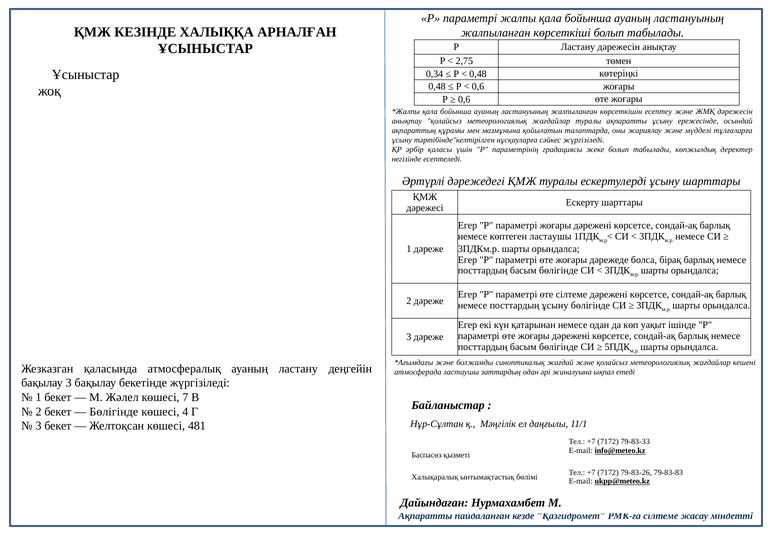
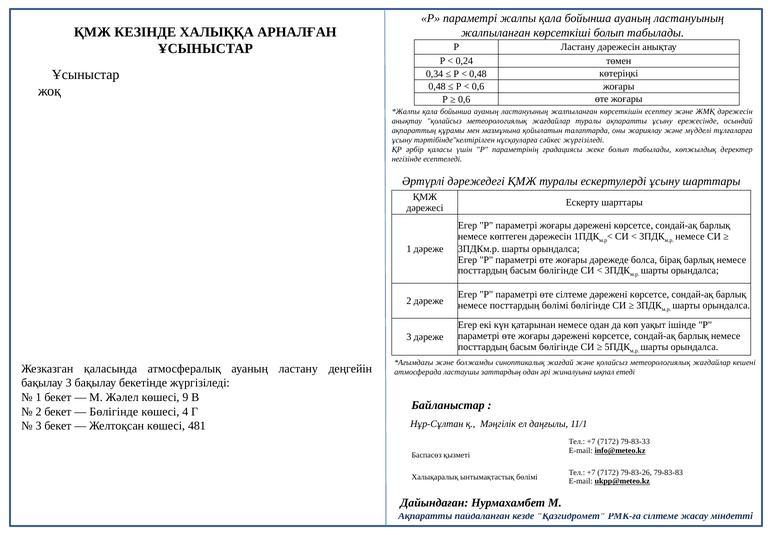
2,75: 2,75 -> 0,24 (464, 61)
көптеген ластаушы: ластаушы -> дәрежесін (550, 236)
посттардың ұсыну: ұсыну -> бөлімі (555, 305)
7: 7 -> 9 (185, 397)
